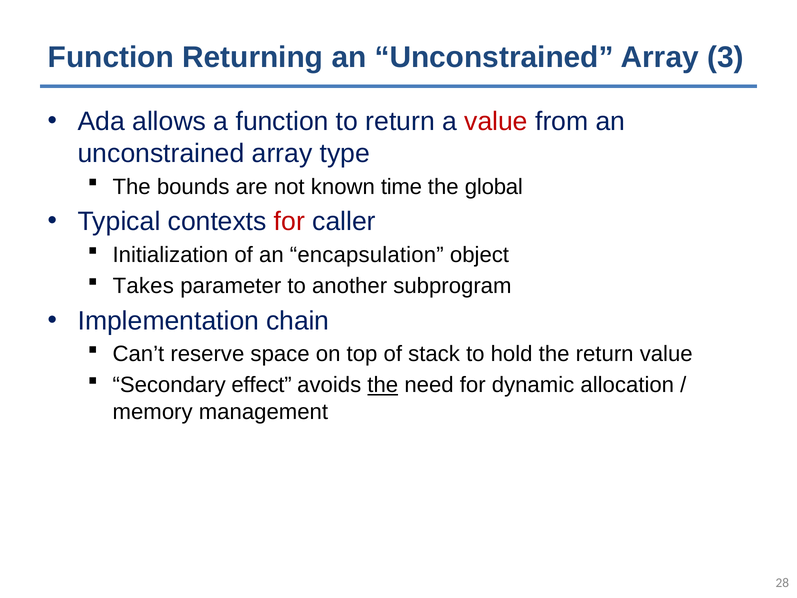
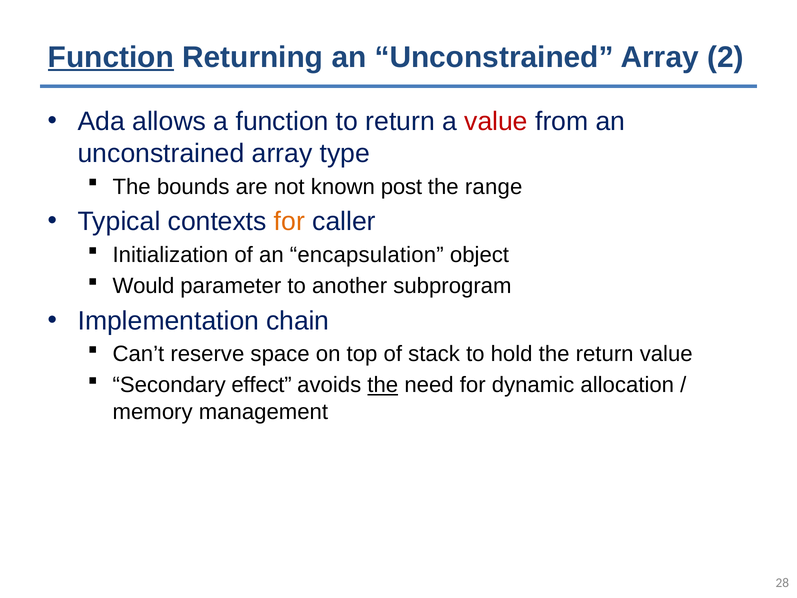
Function underline: none -> present (111, 57)
3: 3 -> 2 (725, 57)
time: time -> post (401, 187)
global: global -> range (494, 187)
for colour: red -> orange (289, 221)
Takes: Takes -> Would (143, 286)
